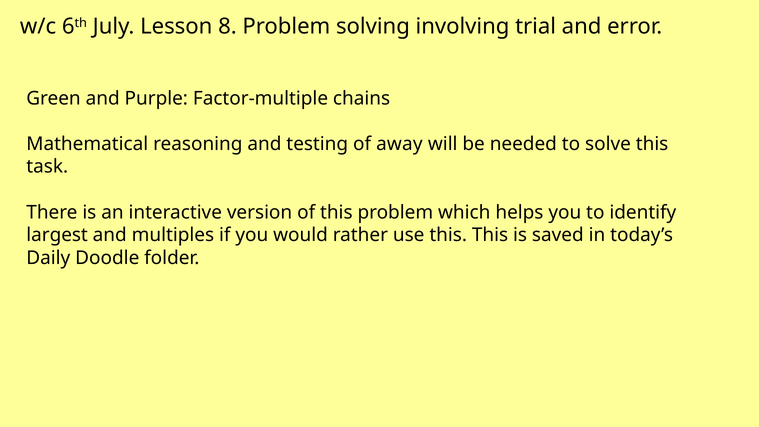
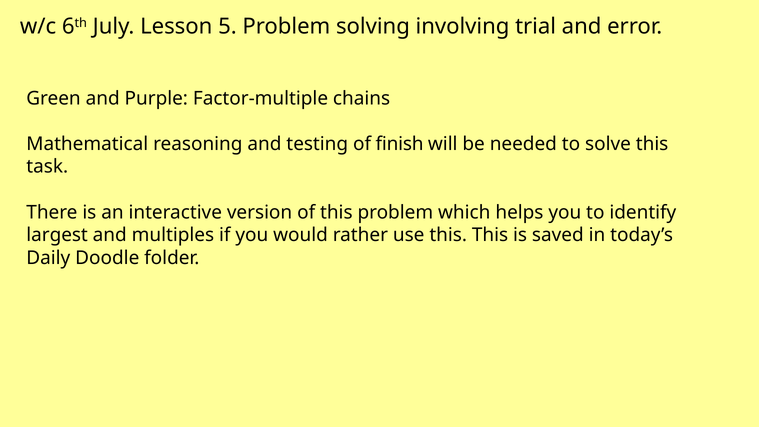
8: 8 -> 5 (227, 27)
away: away -> finish (400, 144)
